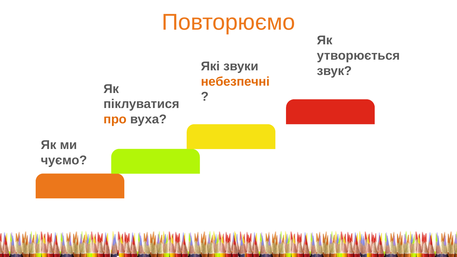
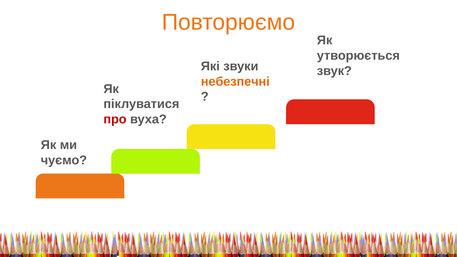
про colour: orange -> red (115, 119)
